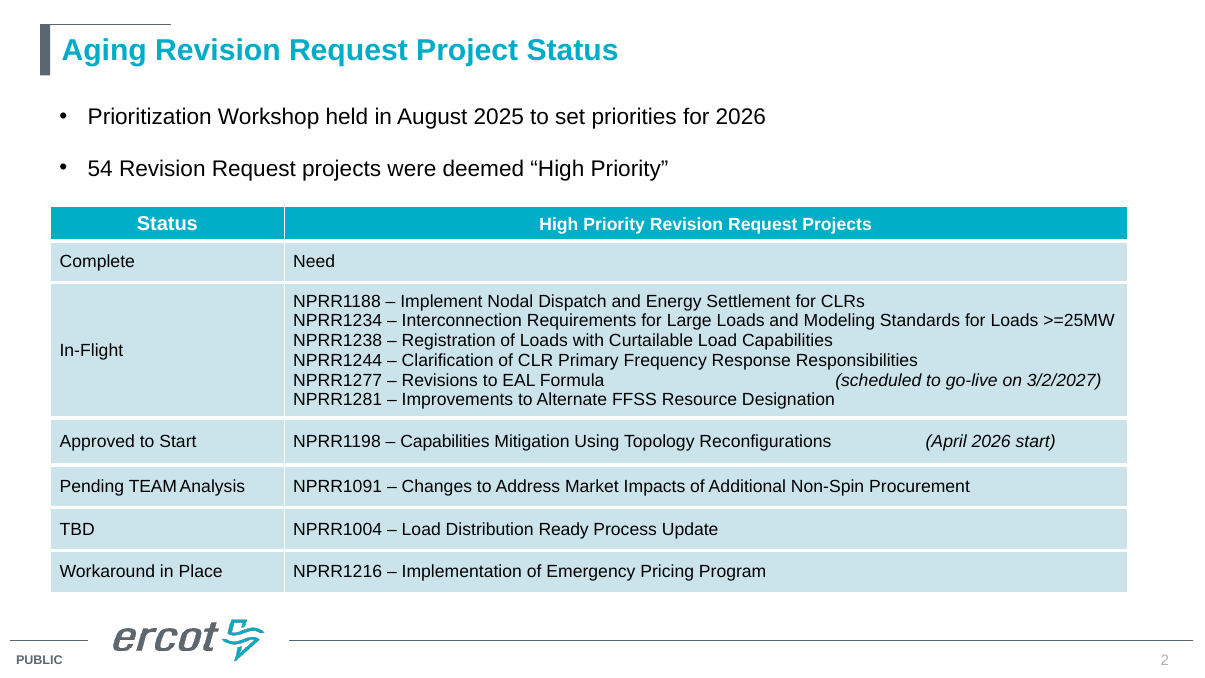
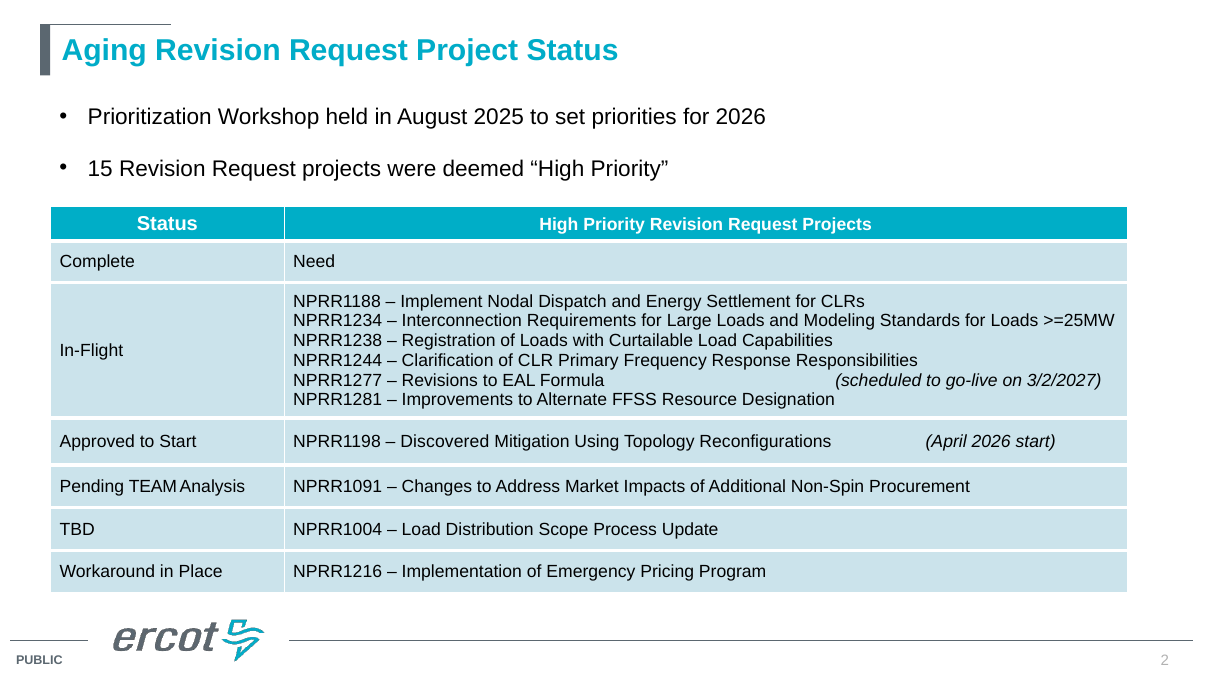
54: 54 -> 15 (100, 169)
Capabilities: Capabilities -> Discovered (445, 442)
Ready: Ready -> Scope (564, 529)
